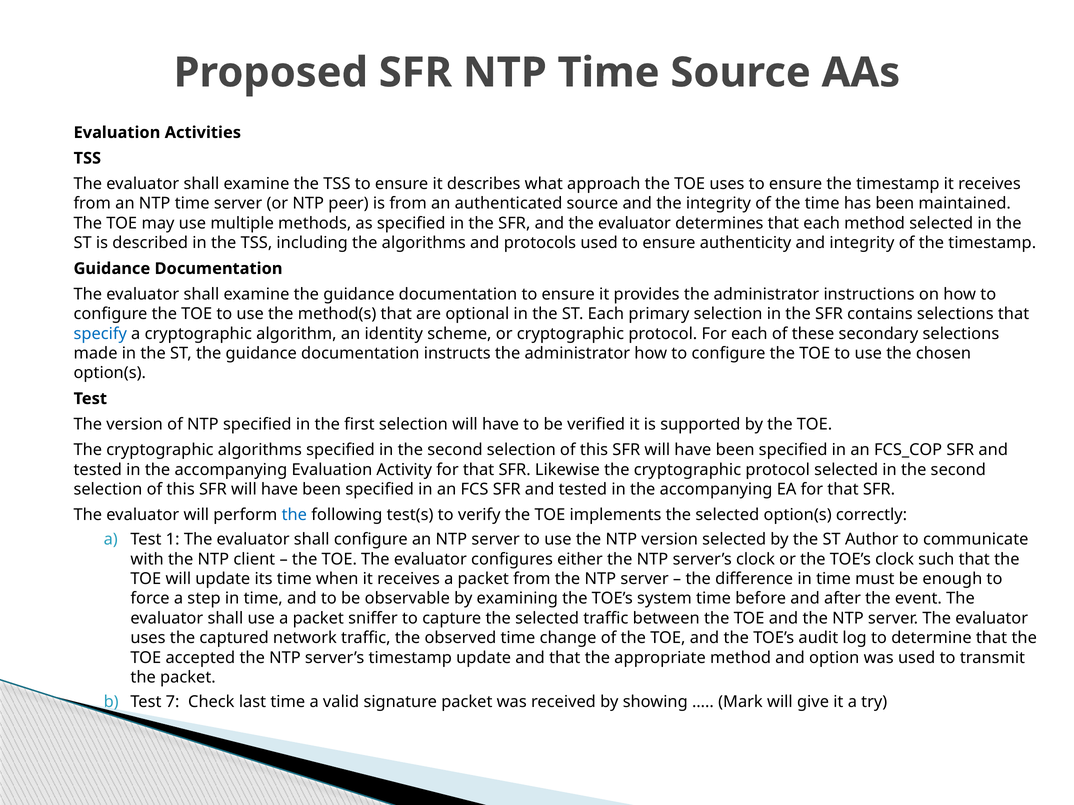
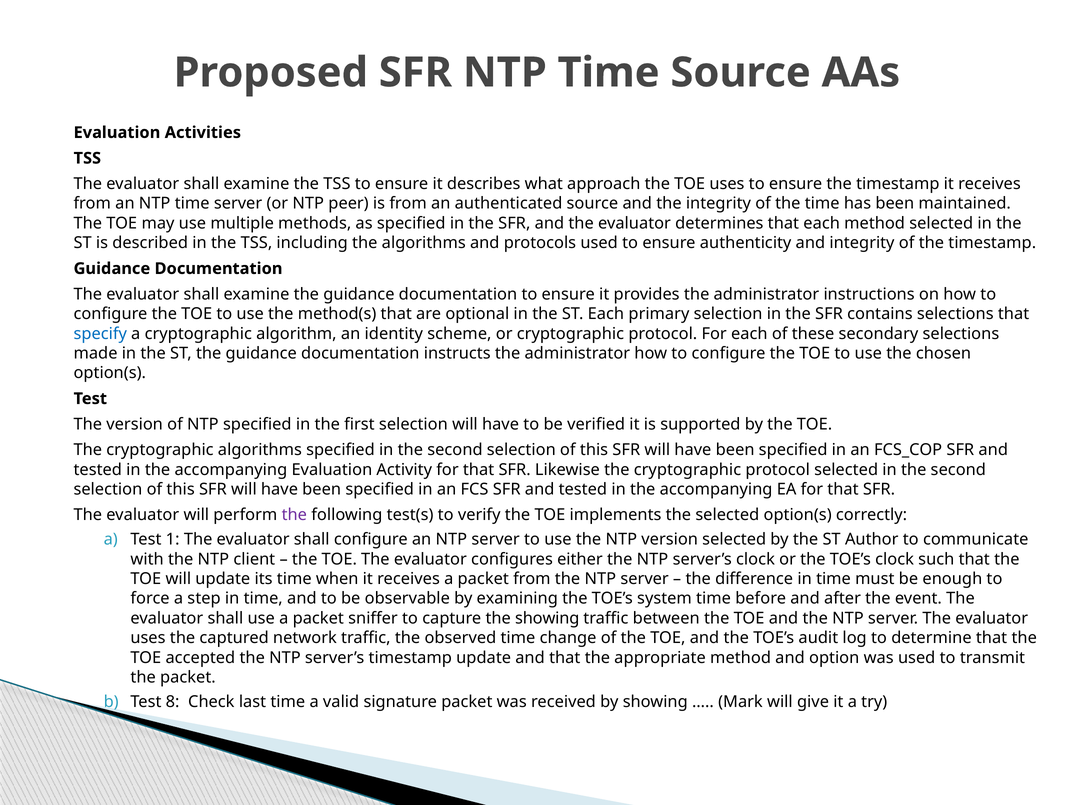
the colour: blue -> purple (294, 515)
capture the selected: selected -> showing (547, 619)
7: 7 -> 8 (173, 702)
